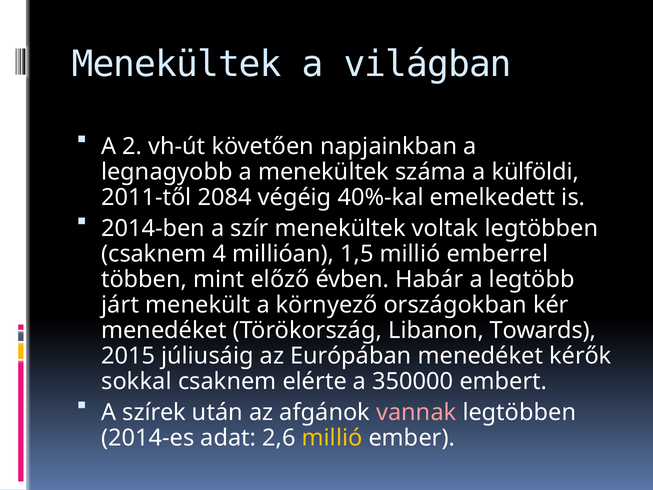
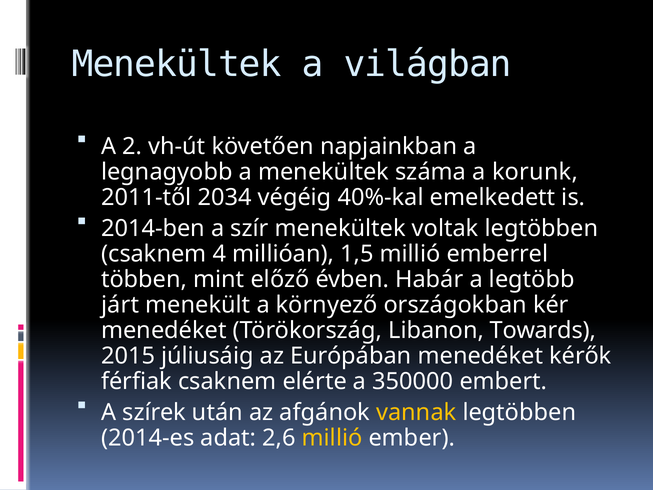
külföldi: külföldi -> korunk (535, 172)
2084: 2084 -> 2034 (225, 197)
sokkal: sokkal -> férfiak (137, 381)
vannak colour: pink -> yellow (416, 412)
